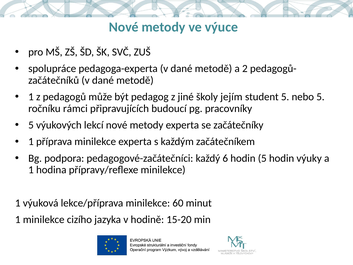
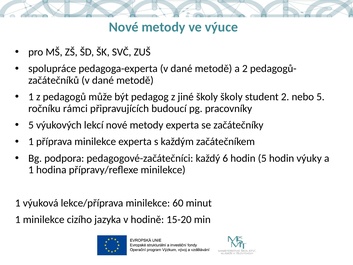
školy jejím: jejím -> školy (231, 97)
student 5: 5 -> 2 (285, 97)
